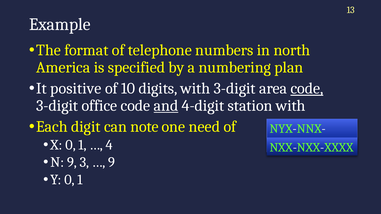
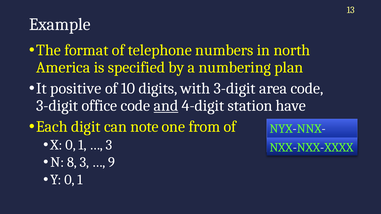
code underline: present -> none (307, 89)
station with: with -> have (291, 106)
need: need -> from (204, 127)
4: 4 -> 3 (109, 145)
N 9: 9 -> 8 (72, 163)
